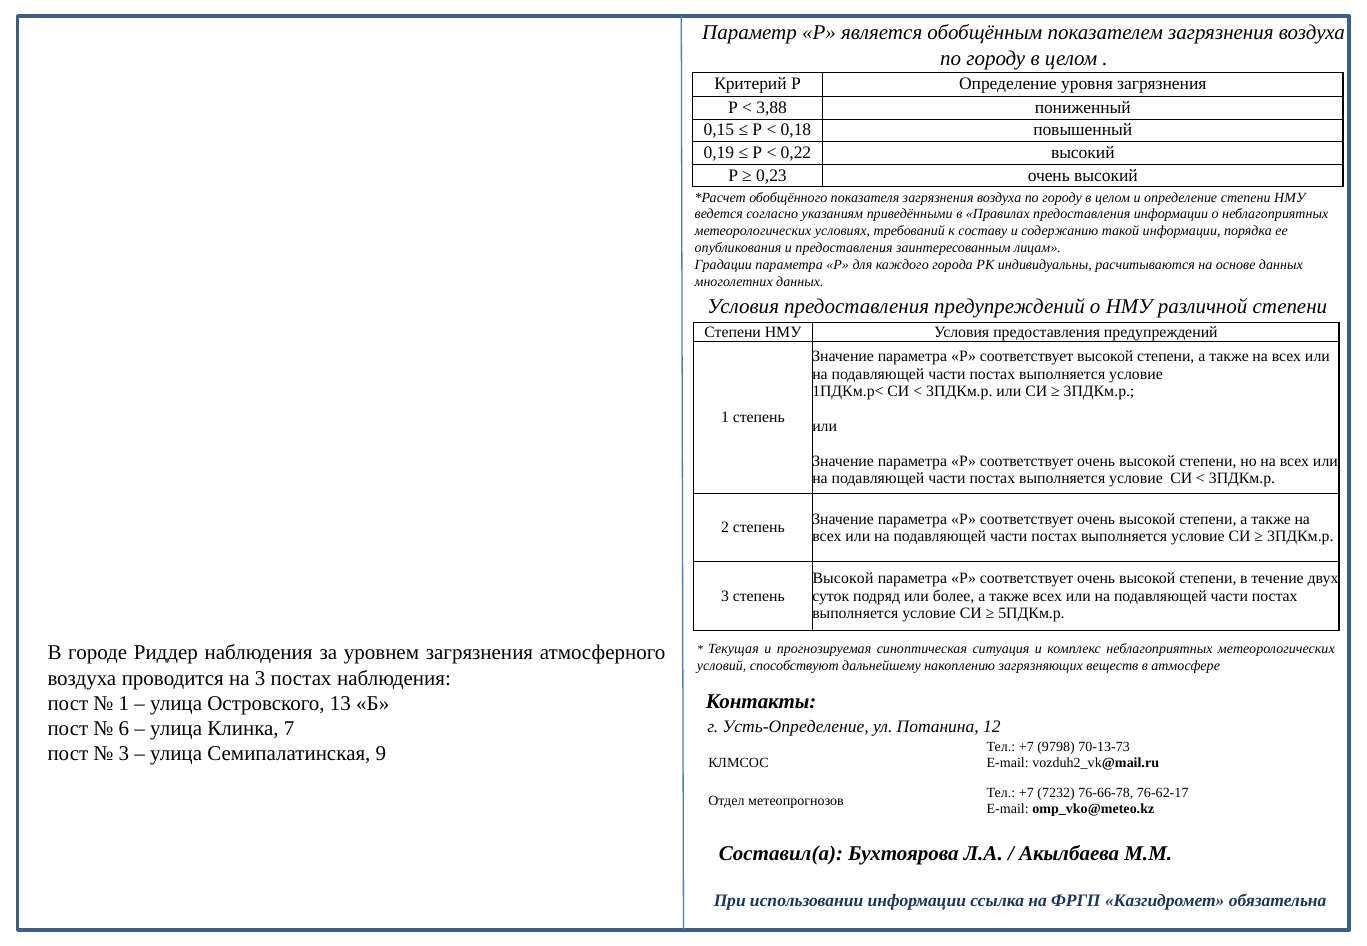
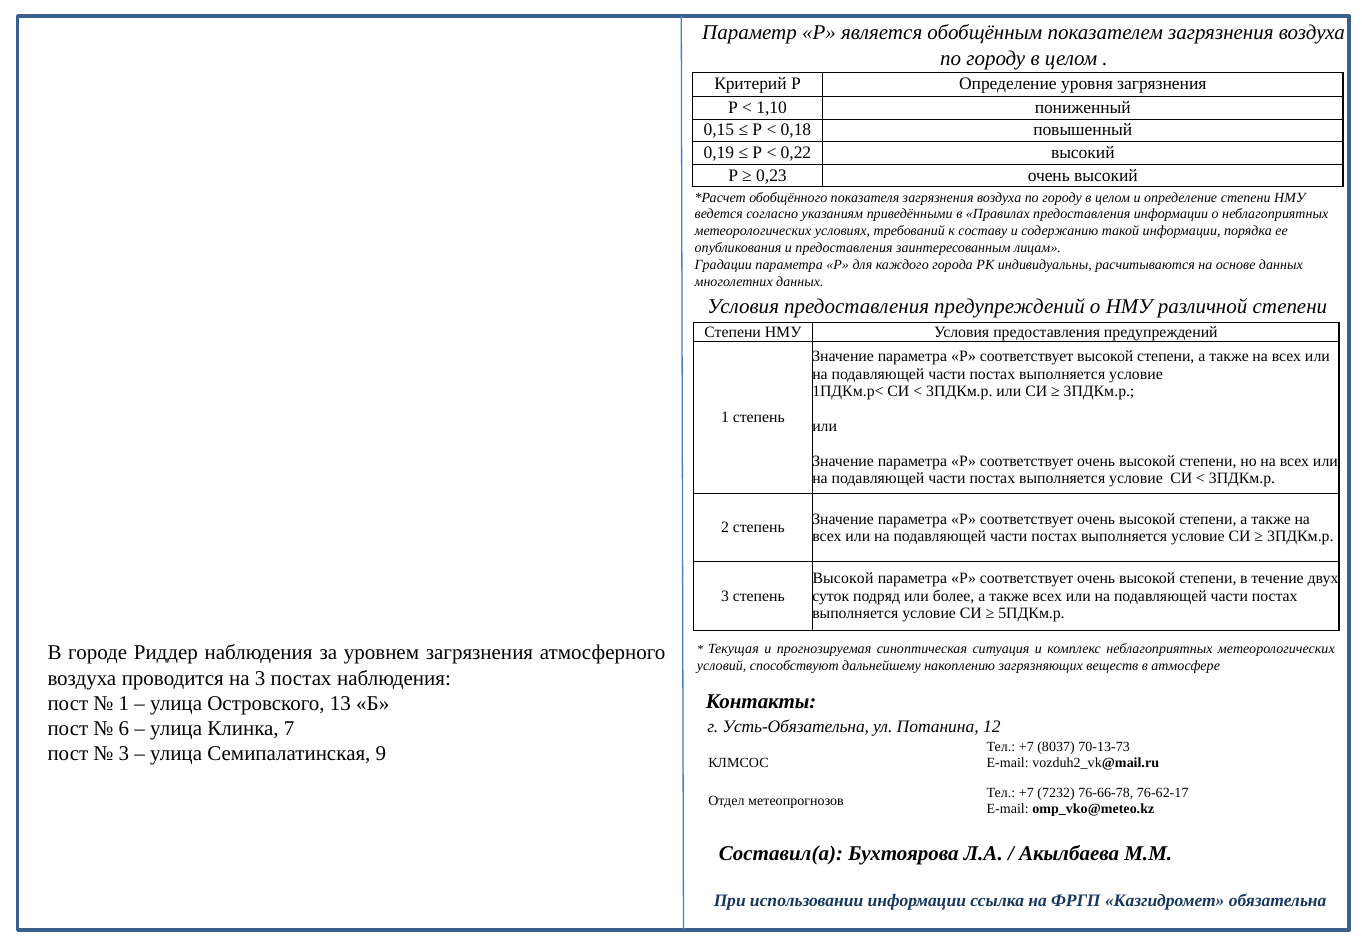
3,88: 3,88 -> 1,10 (772, 108)
Усть-Определение: Усть-Определение -> Усть-Обязательна (796, 727)
9798: 9798 -> 8037 (1056, 747)
